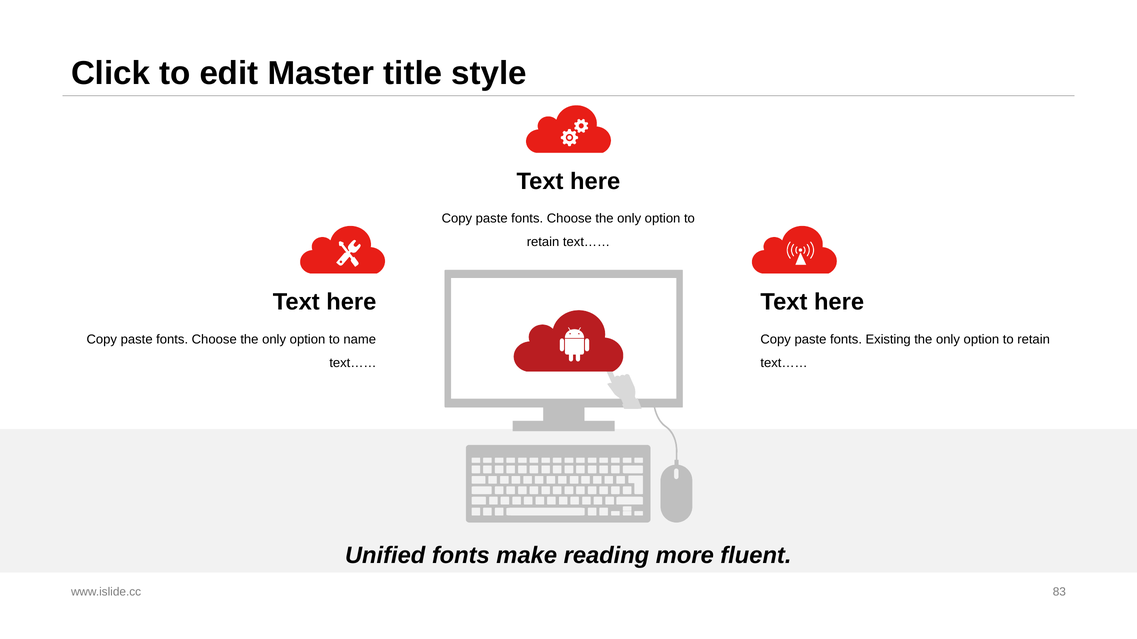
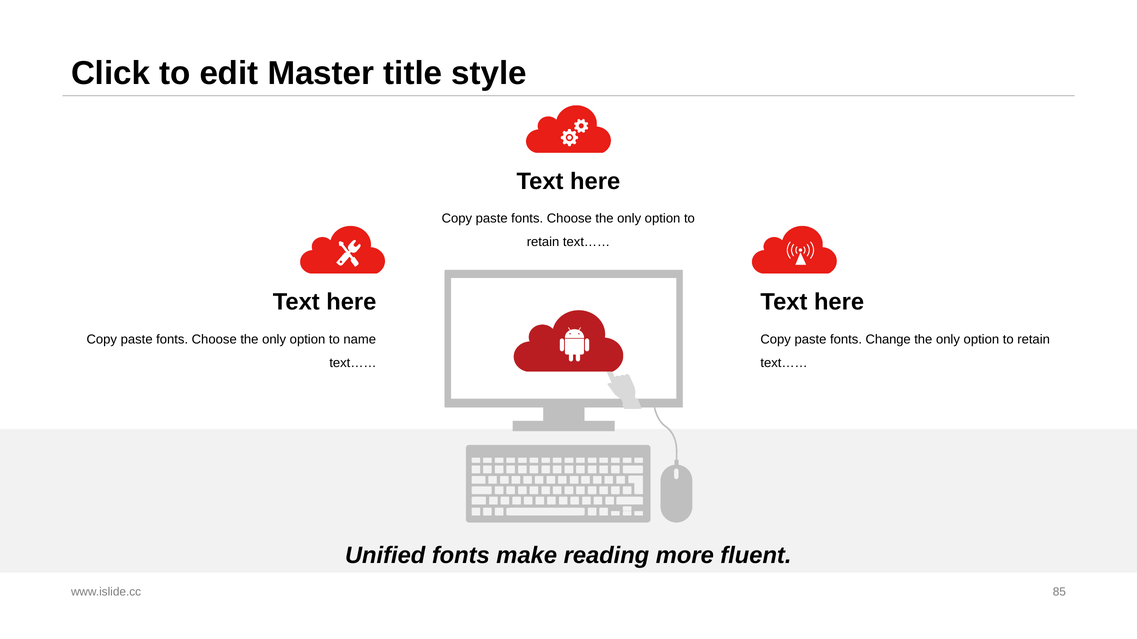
Existing: Existing -> Change (888, 340)
83: 83 -> 85 (1059, 592)
